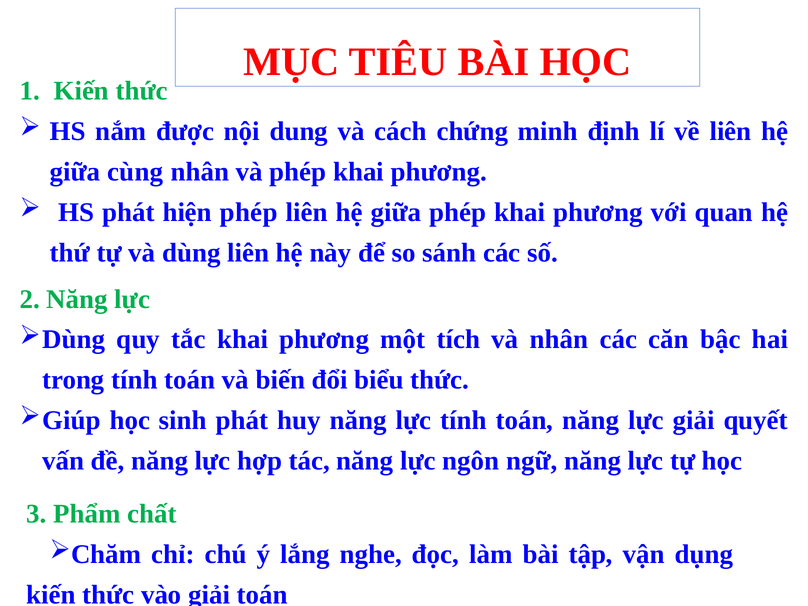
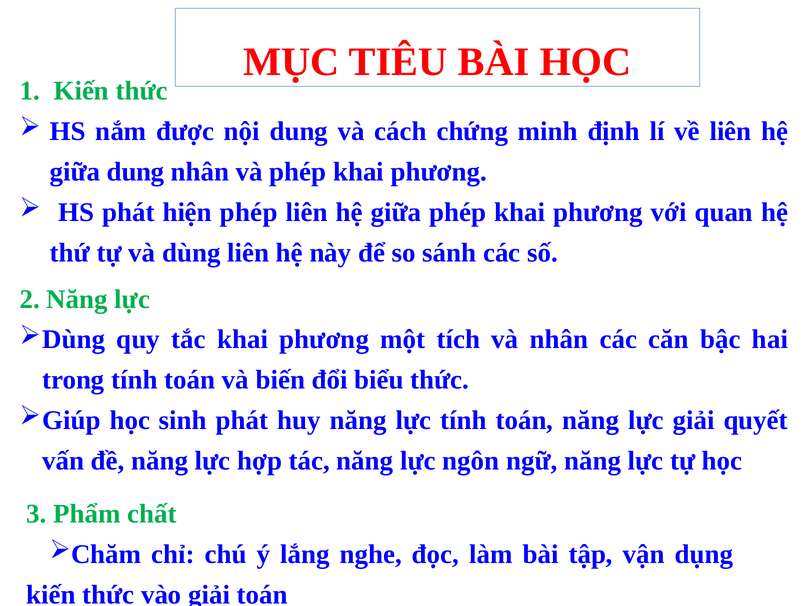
giữa cùng: cùng -> dung (136, 172)
